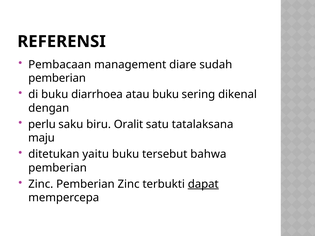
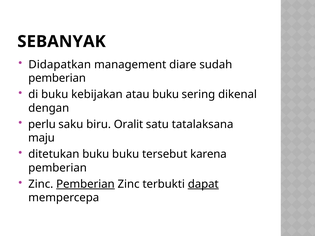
REFERENSI: REFERENSI -> SEBANYAK (62, 42)
Pembacaan: Pembacaan -> Didapatkan (60, 65)
diarrhoea: diarrhoea -> kebijakan (97, 95)
ditetukan yaitu: yaitu -> buku (96, 154)
bahwa: bahwa -> karena (208, 154)
Pemberian underline: none -> present (85, 184)
